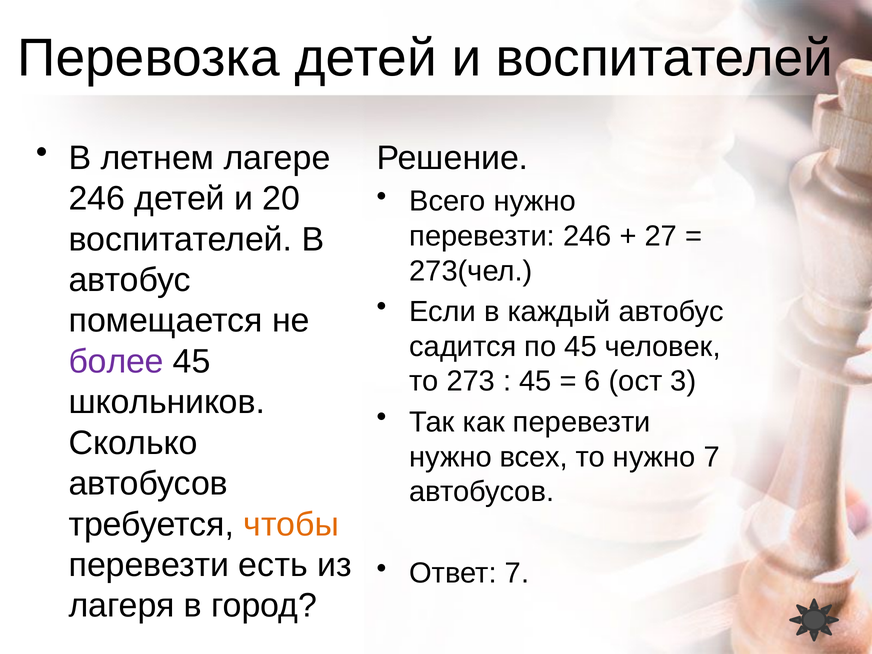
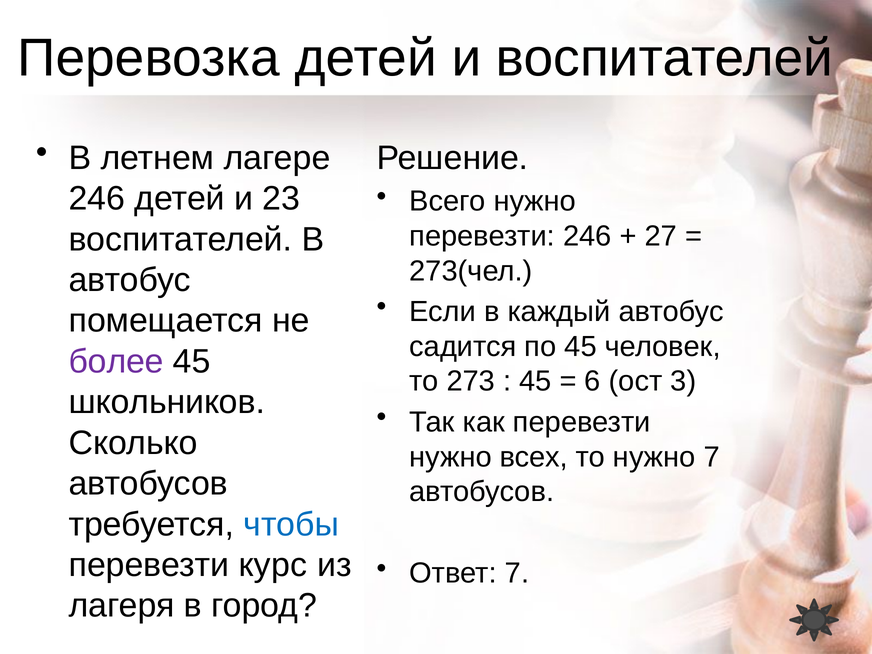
20: 20 -> 23 (281, 199)
чтобы colour: orange -> blue (291, 524)
есть: есть -> курс (273, 565)
